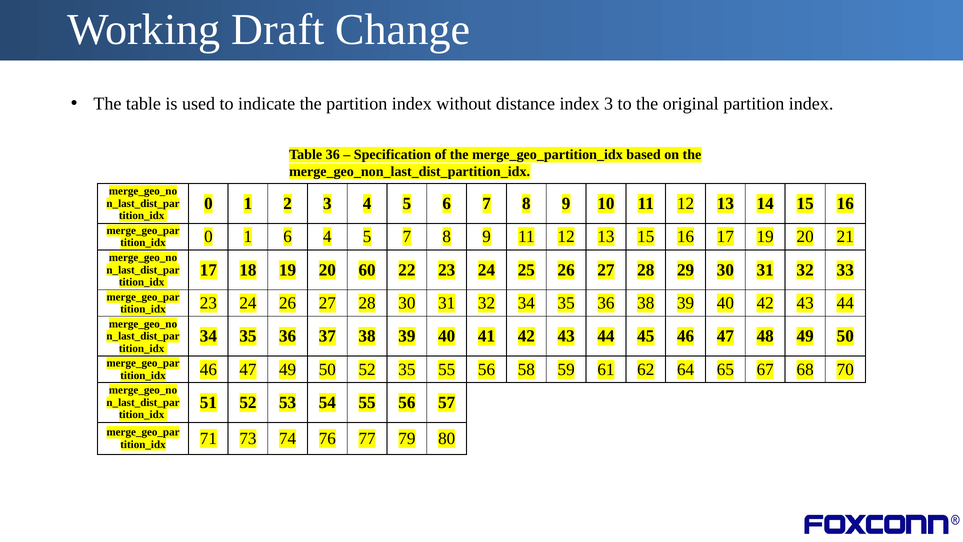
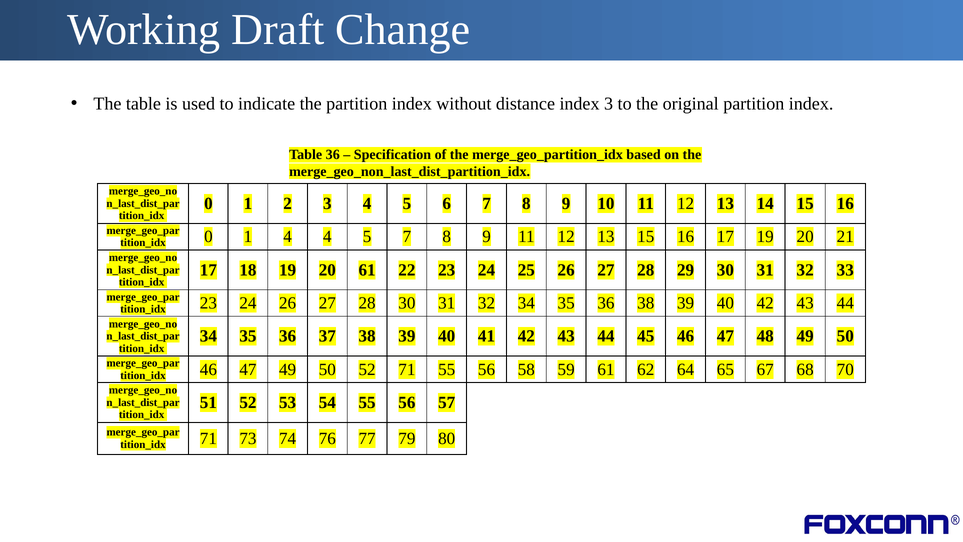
1 6: 6 -> 4 (288, 237)
20 60: 60 -> 61 (367, 270)
52 35: 35 -> 71 (407, 369)
